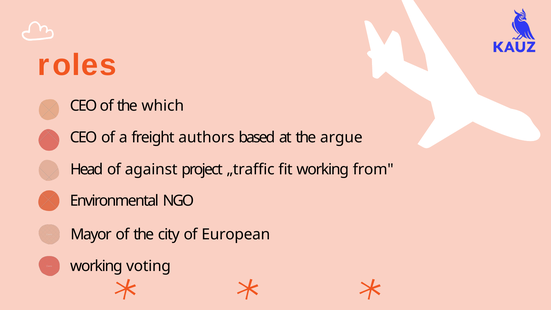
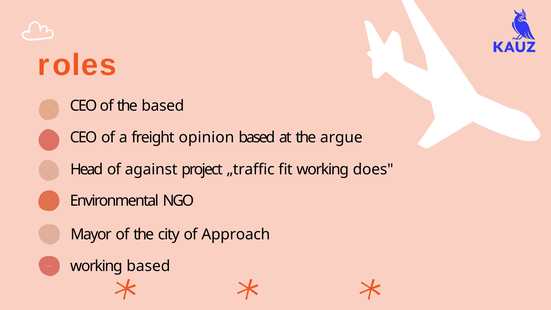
the which: which -> based (163, 106)
authors: authors -> opinion (206, 137)
from: from -> does (373, 169)
European: European -> Approach (236, 234)
working voting: voting -> based (148, 266)
